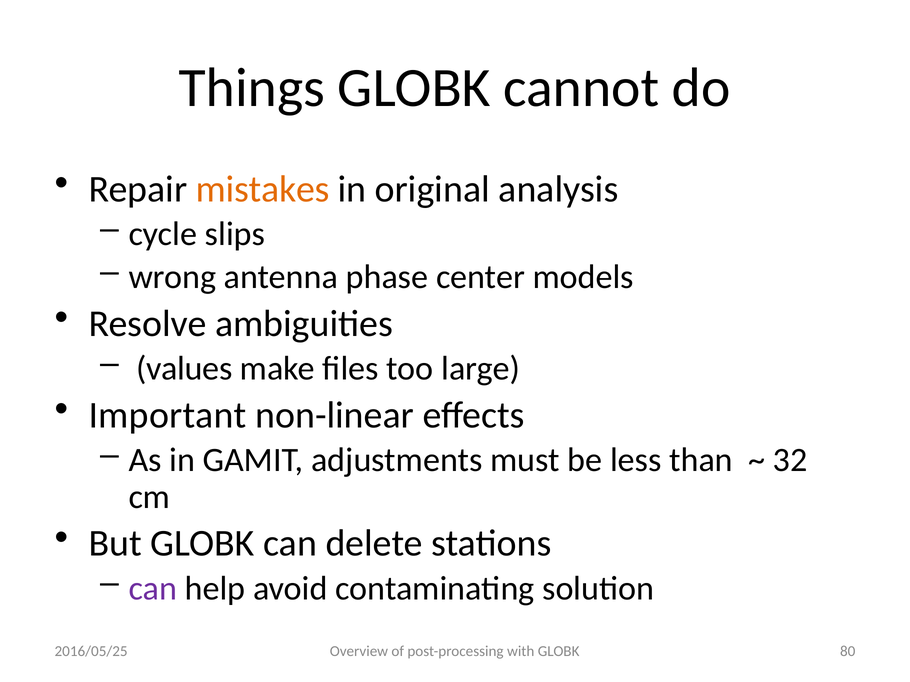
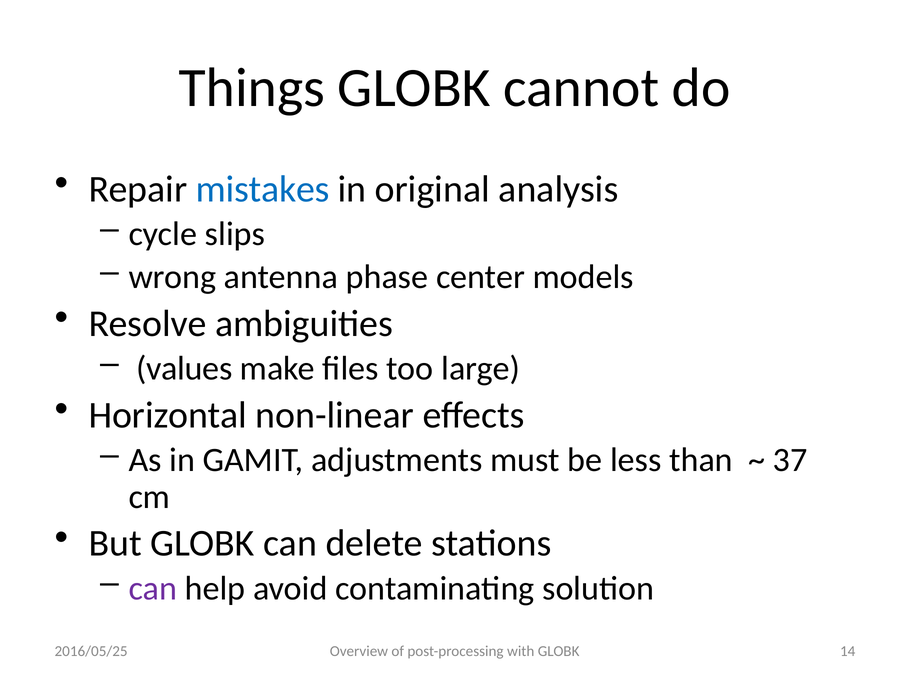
mistakes colour: orange -> blue (263, 189)
Important: Important -> Horizontal (168, 415)
32: 32 -> 37 (790, 460)
80: 80 -> 14 (848, 652)
